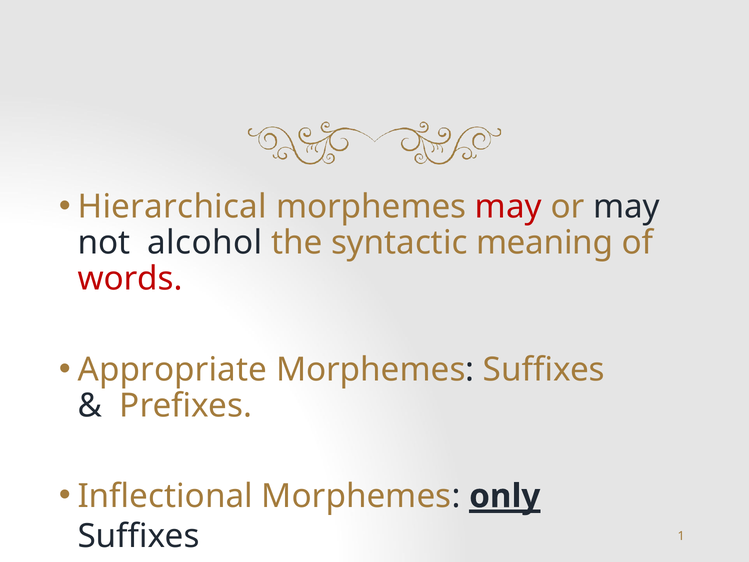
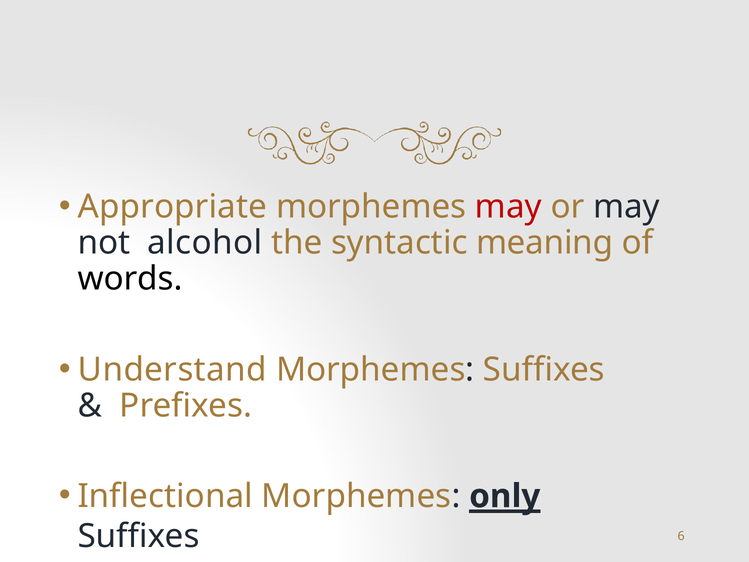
Hierarchical: Hierarchical -> Appropriate (172, 207)
words colour: red -> black (130, 279)
Appropriate: Appropriate -> Understand (172, 370)
1: 1 -> 6 (681, 536)
